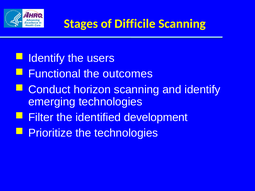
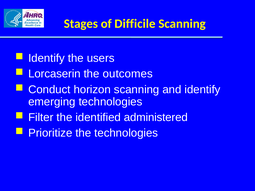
Functional: Functional -> Lorcaserin (54, 74)
development: development -> administered (156, 117)
